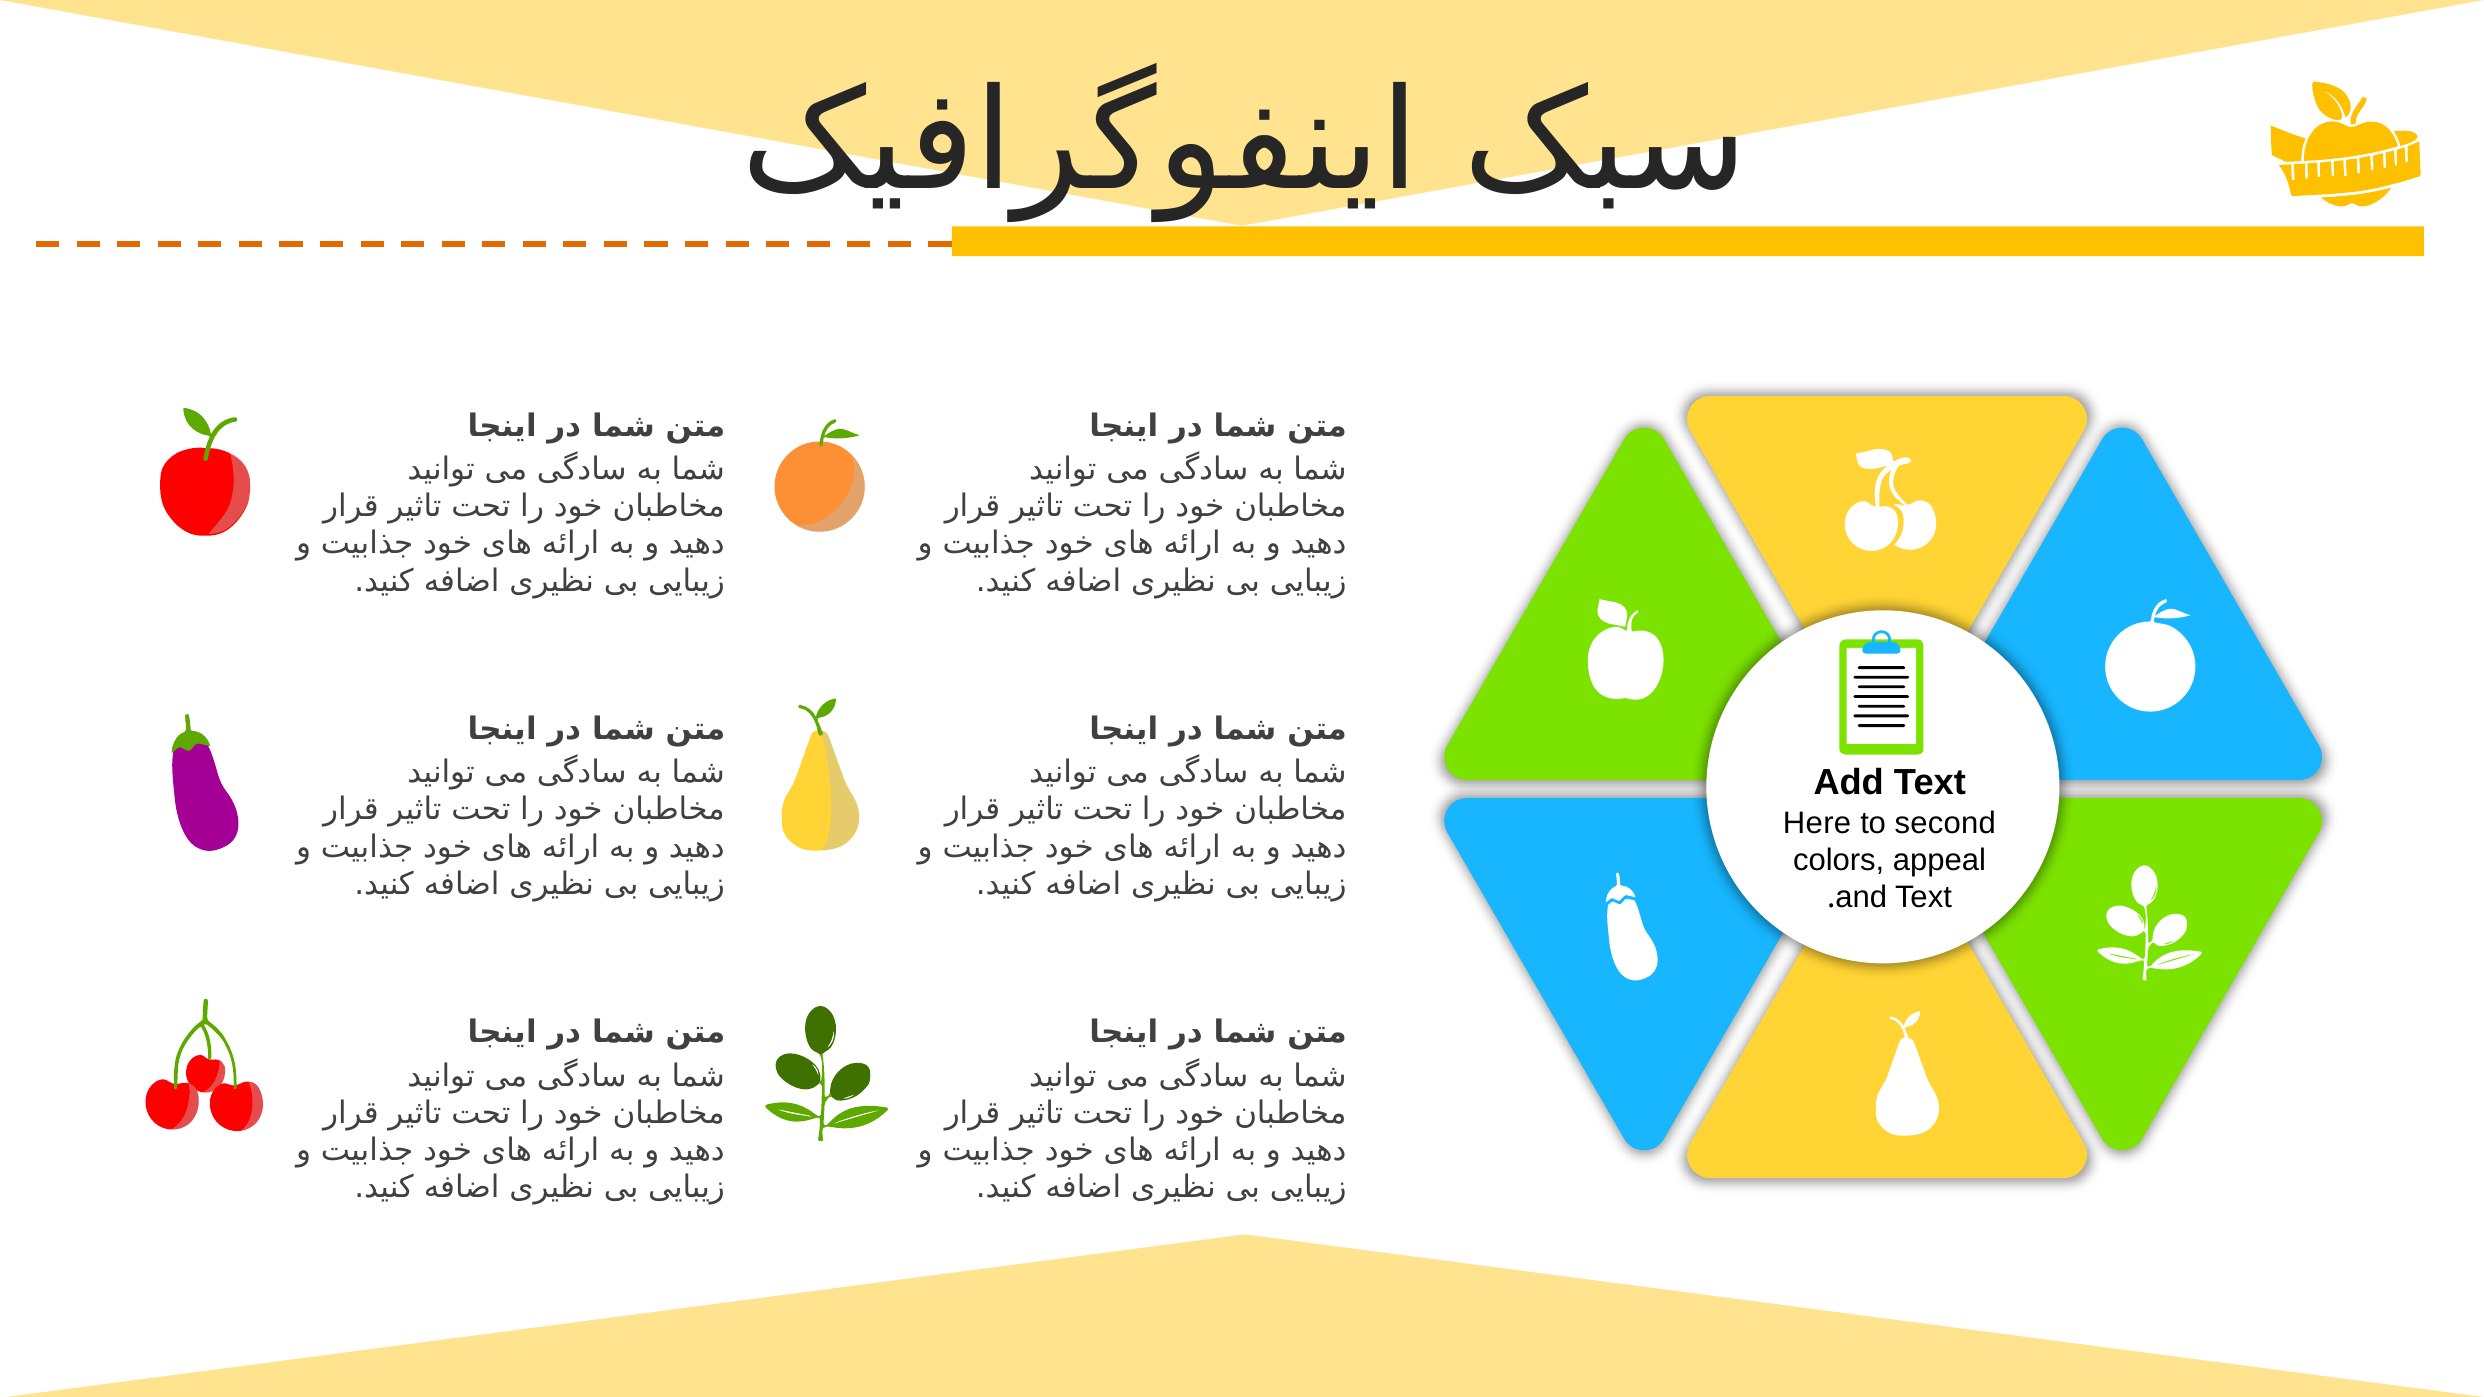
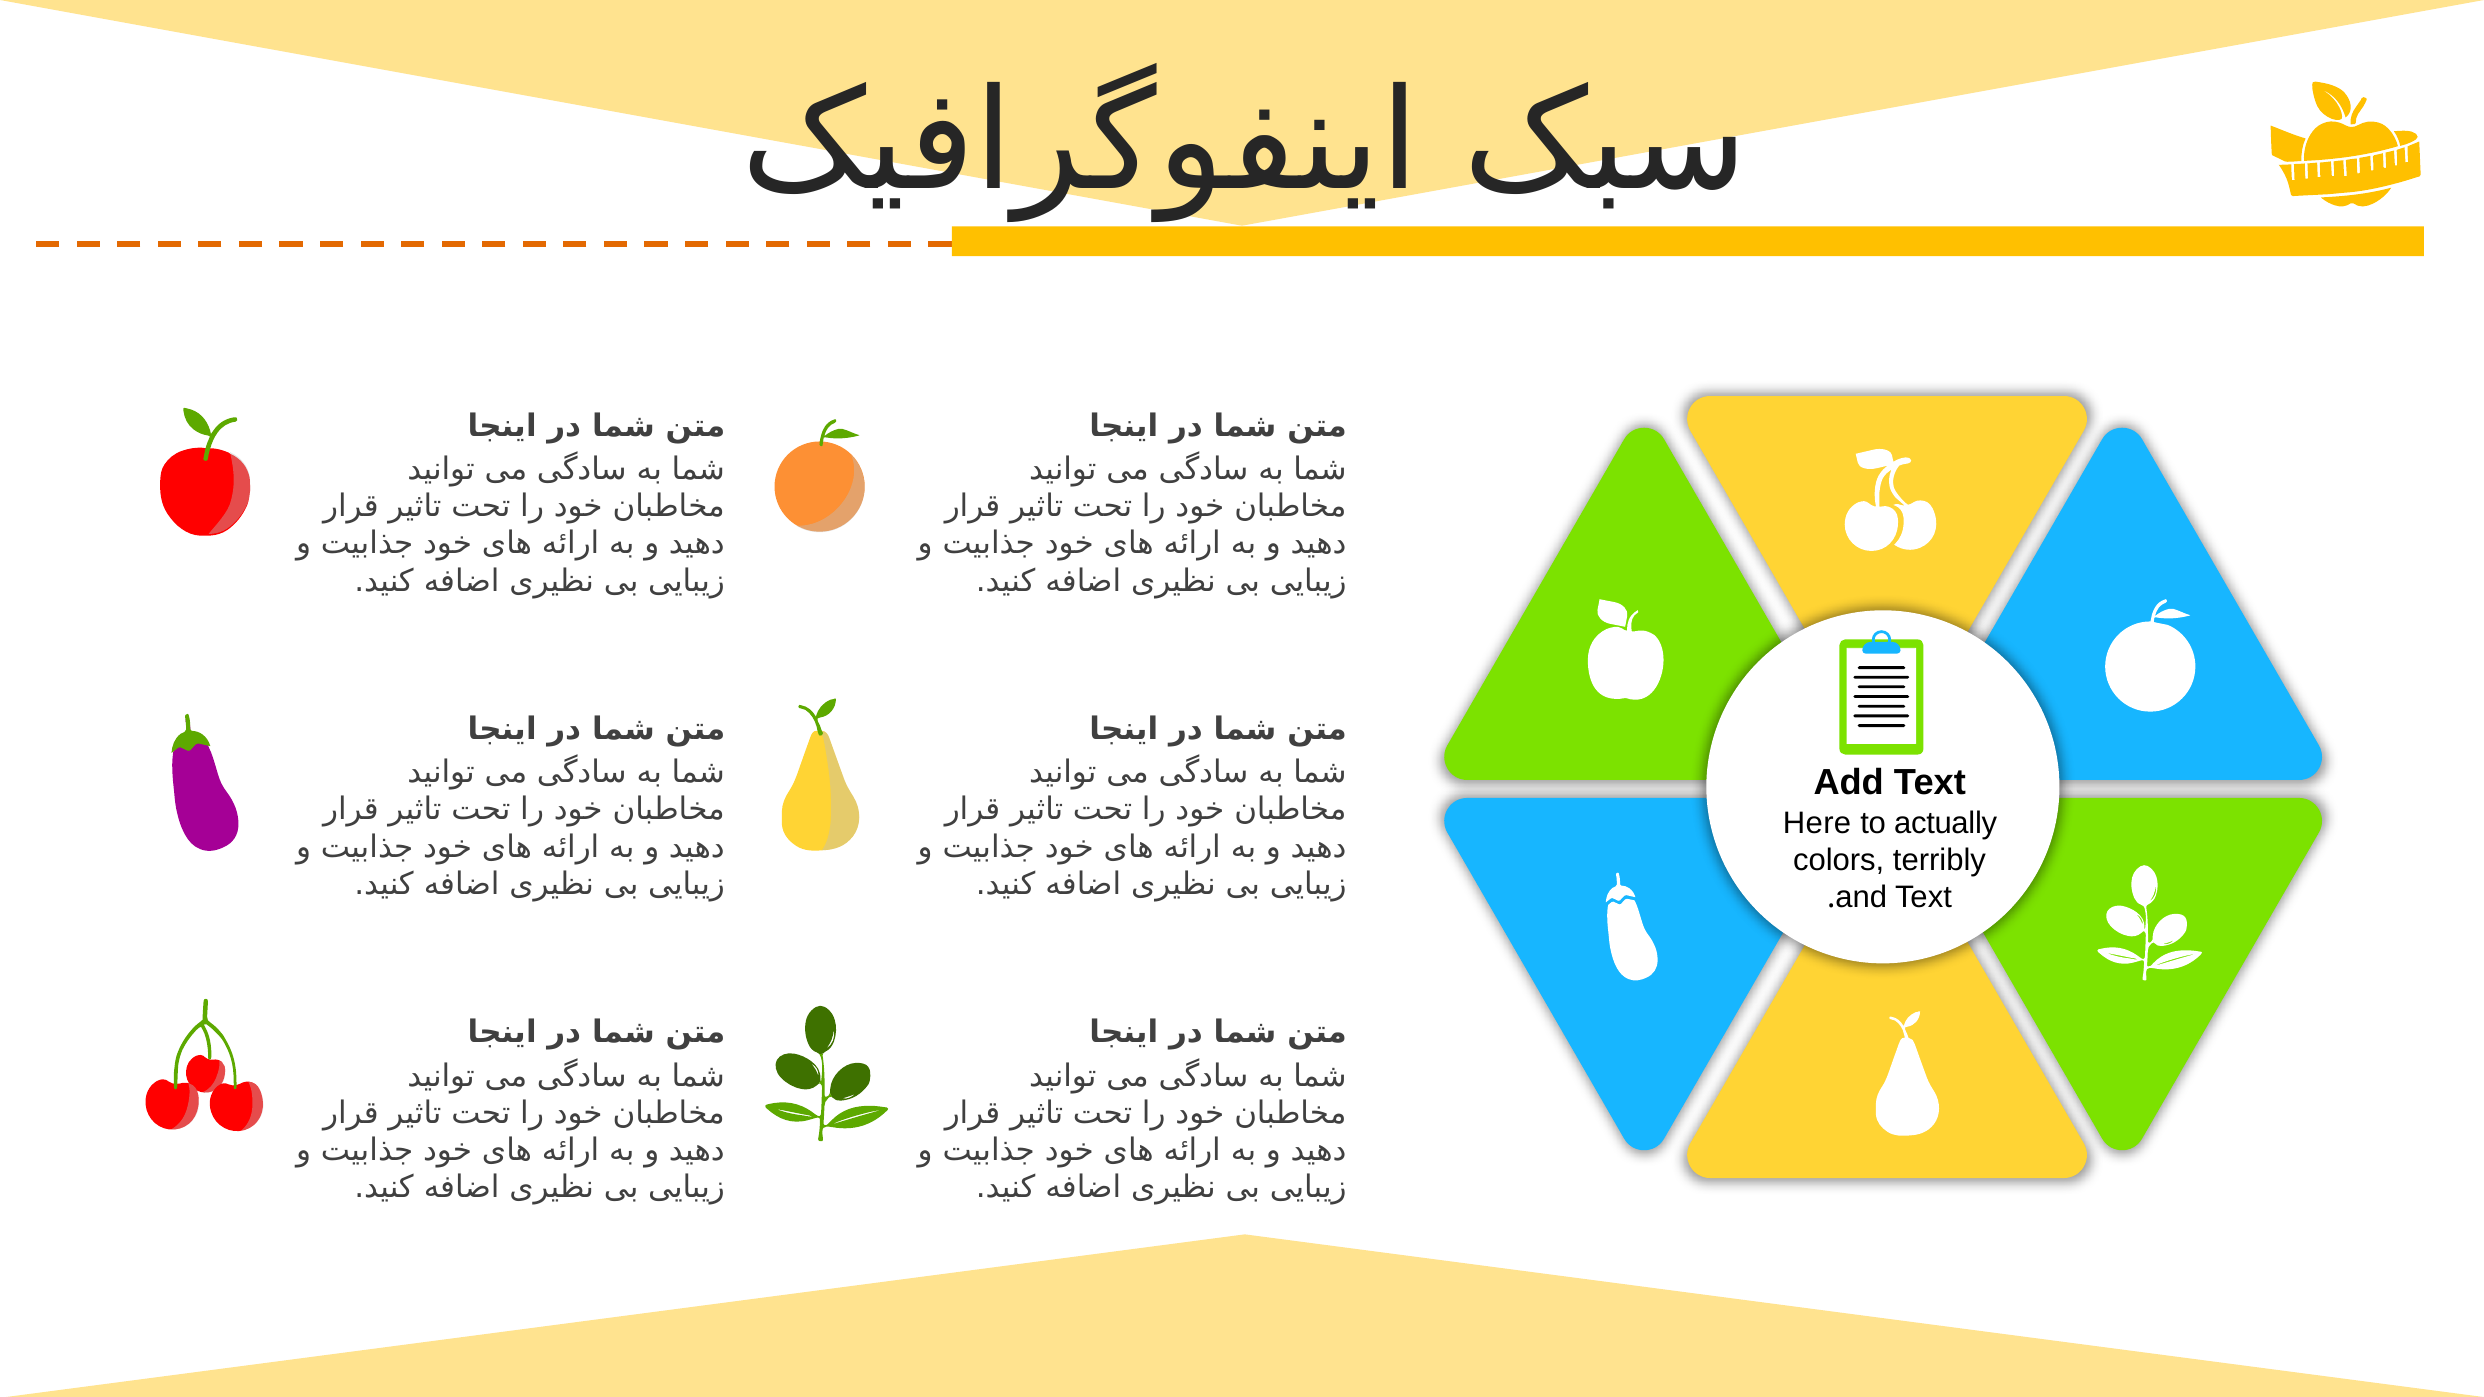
second: second -> actually (1946, 823)
appeal: appeal -> terribly (1939, 860)
